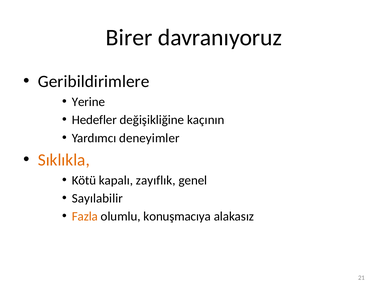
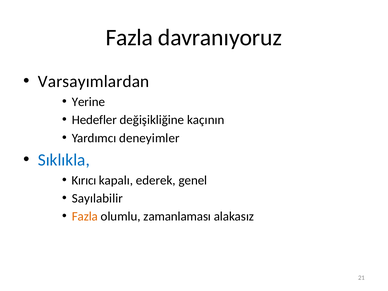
Birer: Birer -> Fazla (129, 38)
Geribildirimlere: Geribildirimlere -> Varsayımlardan (94, 81)
Sıklıkla colour: orange -> blue (64, 160)
Kötü: Kötü -> Kırıcı (84, 180)
zayıflık: zayıflık -> ederek (156, 180)
konuşmacıya: konuşmacıya -> zamanlaması (177, 216)
